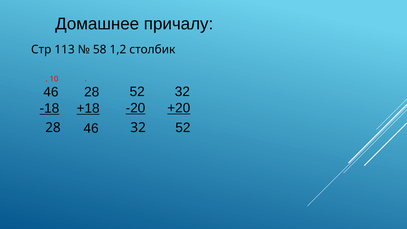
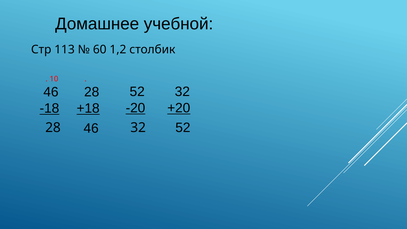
причалу: причалу -> учебной (179, 24)
58: 58 -> 60 (100, 50)
